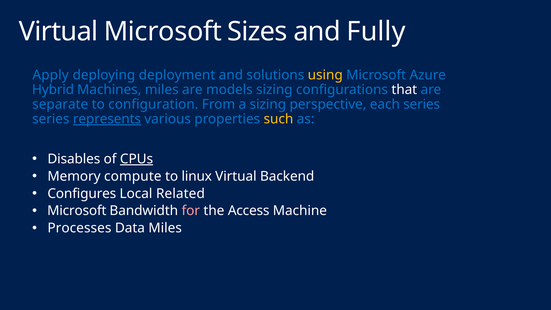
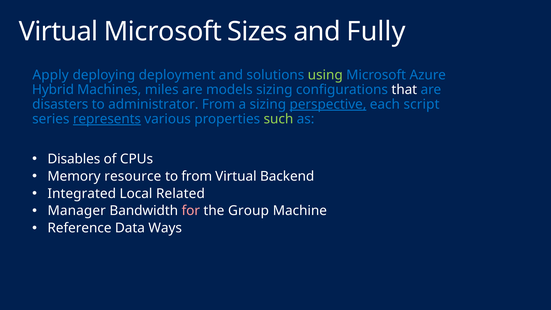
using colour: yellow -> light green (325, 75)
separate: separate -> disasters (60, 104)
configuration: configuration -> administrator (153, 104)
perspective underline: none -> present (328, 104)
each series: series -> script (422, 104)
such colour: yellow -> light green (278, 119)
CPUs underline: present -> none (137, 159)
compute: compute -> resource (133, 176)
to linux: linux -> from (197, 176)
Configures: Configures -> Integrated (82, 193)
Microsoft: Microsoft -> Manager (77, 211)
Access: Access -> Group (249, 211)
Processes: Processes -> Reference (79, 228)
Data Miles: Miles -> Ways (165, 228)
